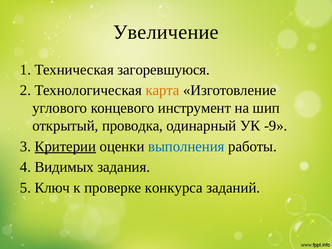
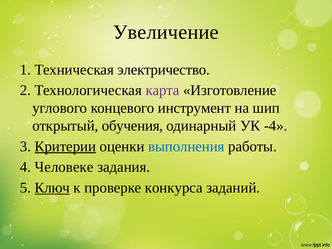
загоревшуюся: загоревшуюся -> электричество (164, 70)
карта colour: orange -> purple (162, 90)
проводка: проводка -> обучения (133, 126)
-9: -9 -> -4 (276, 126)
Видимых: Видимых -> Человеке (64, 167)
Ключ underline: none -> present (52, 188)
